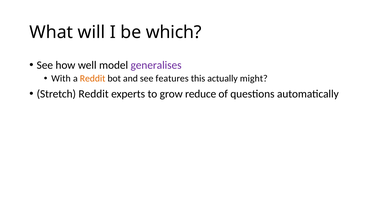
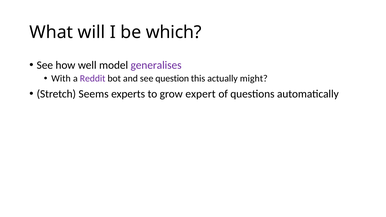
Reddit colour: orange -> purple (93, 79)
features: features -> question (172, 79)
Stretch Reddit: Reddit -> Seems (94, 94)
reduce: reduce -> expert (201, 94)
